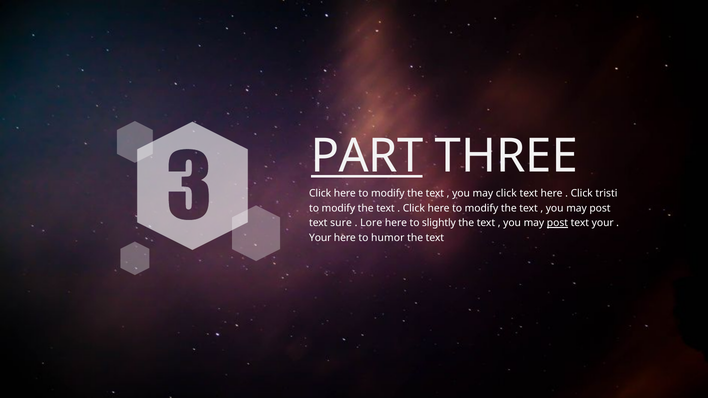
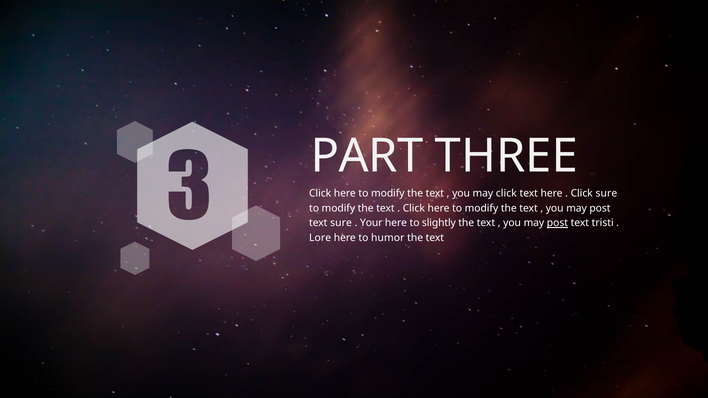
PART underline: present -> none (367, 156)
Click tristi: tristi -> sure (606, 194)
Lore: Lore -> Your (371, 223)
text your: your -> tristi (603, 223)
Your: Your -> Lore (320, 238)
